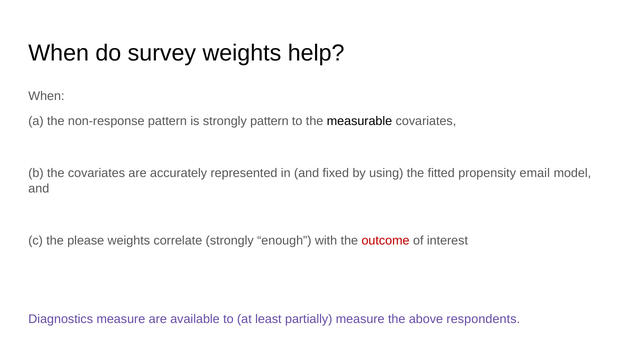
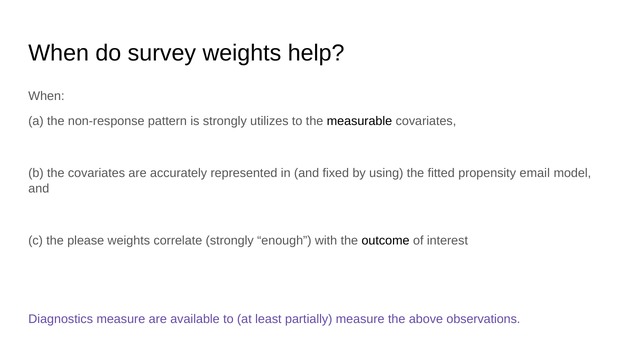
strongly pattern: pattern -> utilizes (269, 121)
outcome colour: red -> black (386, 241)
respondents: respondents -> observations (483, 320)
